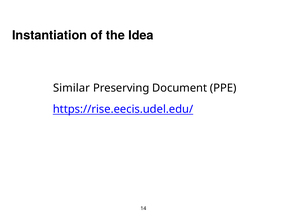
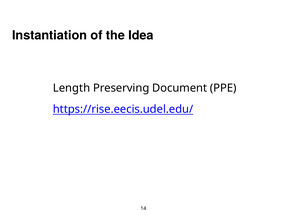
Similar: Similar -> Length (72, 88)
